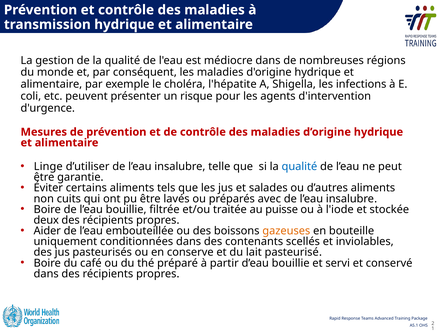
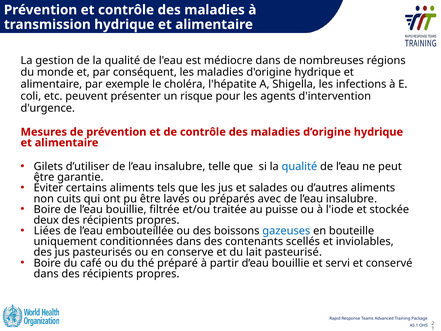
Linge: Linge -> Gilets (48, 166)
Aider: Aider -> Liées (47, 231)
gazeuses colour: orange -> blue (286, 231)
